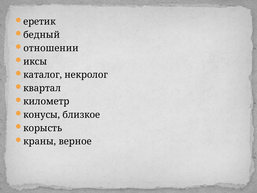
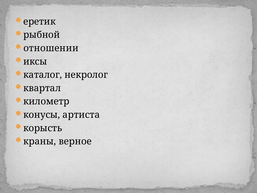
бедный: бедный -> рыбной (42, 35)
близкое: близкое -> артиста (81, 115)
